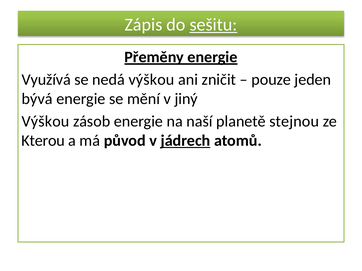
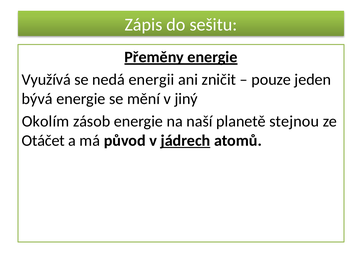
sešitu underline: present -> none (213, 25)
nedá výškou: výškou -> energii (151, 80)
Výškou: Výškou -> Okolím (46, 122)
Kterou: Kterou -> Otáčet (43, 141)
